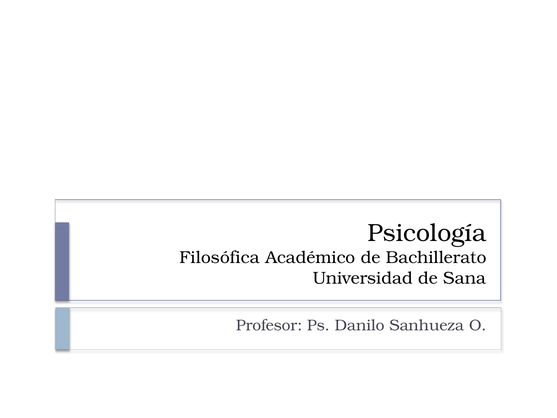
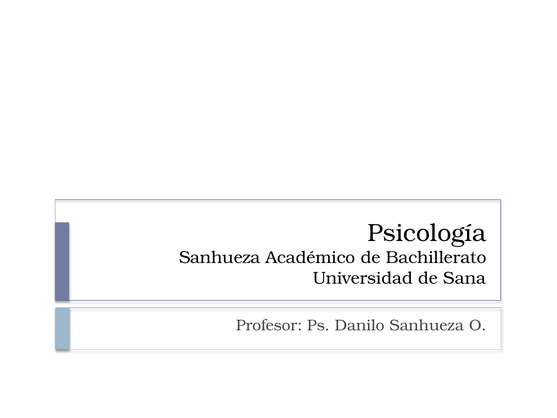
Filosófica: Filosófica -> Sanhueza (220, 258)
